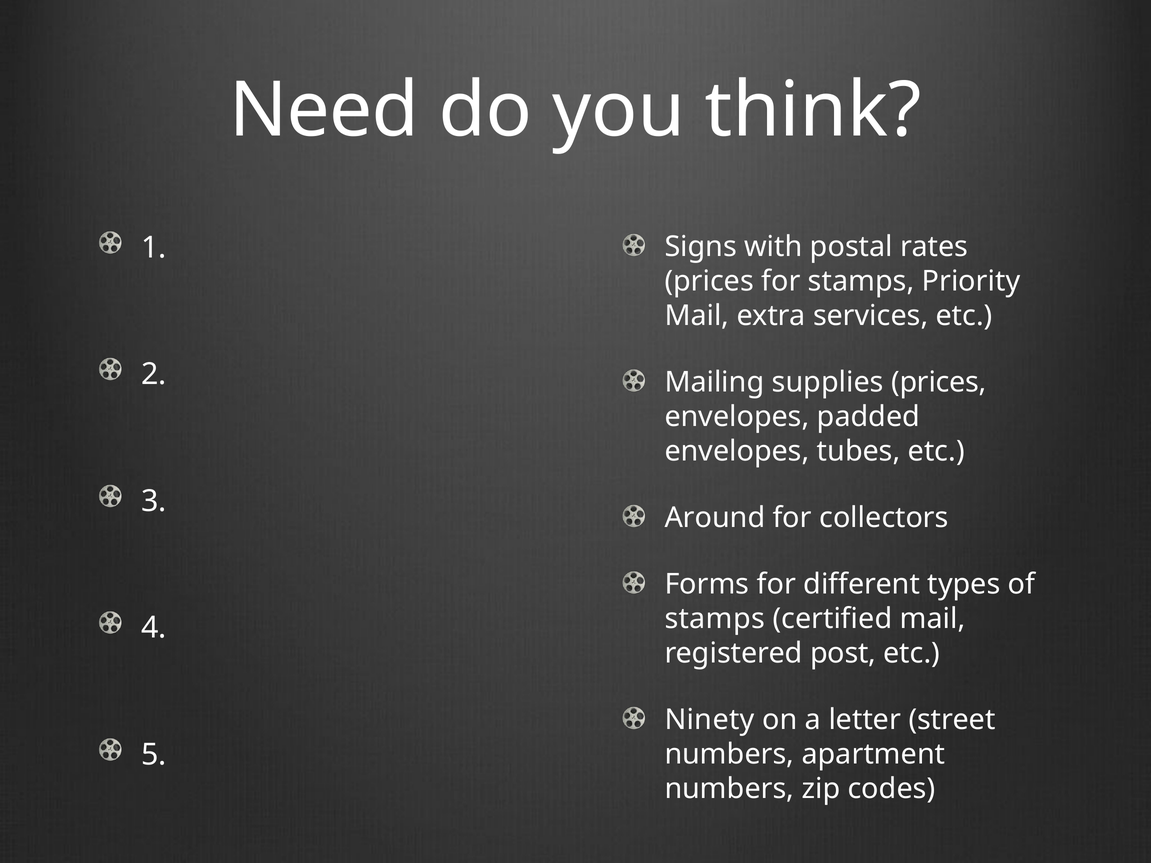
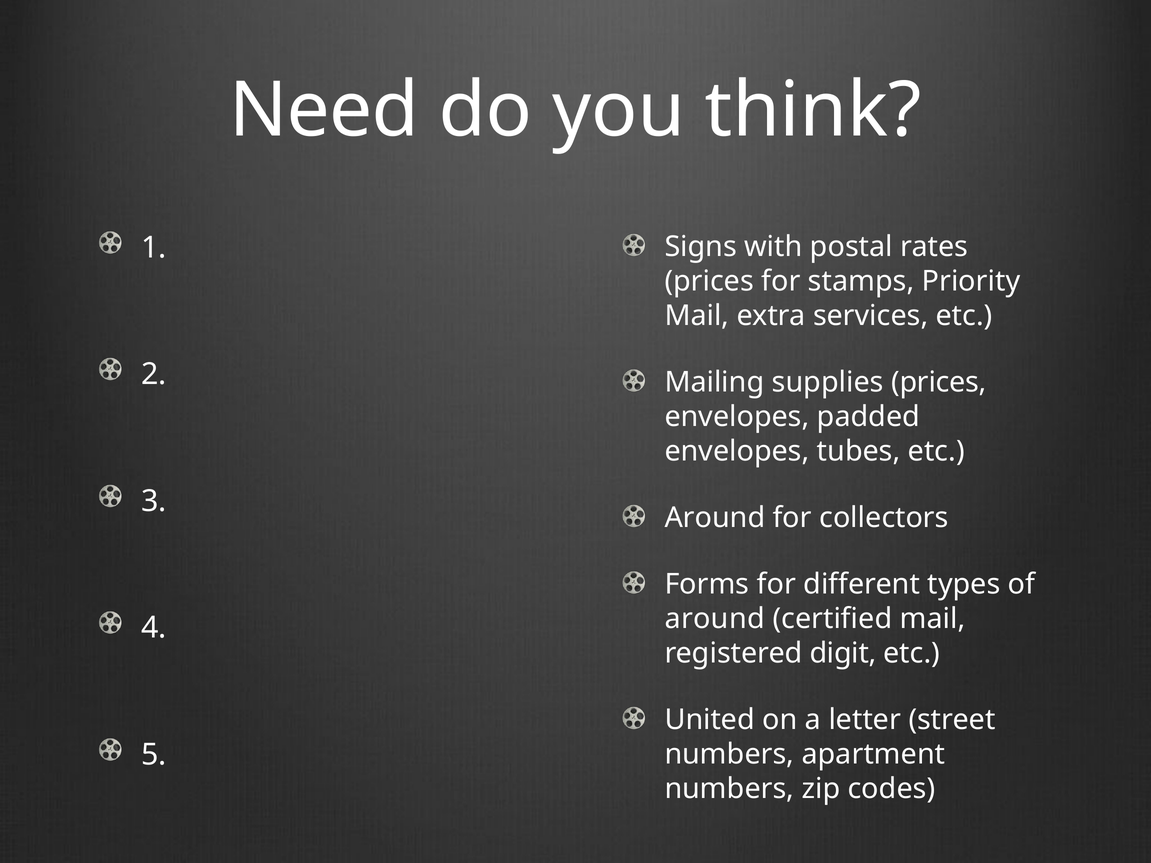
stamps: stamps -> around (715, 619)
post: post -> digit (843, 653)
Ninety: Ninety -> United (710, 720)
